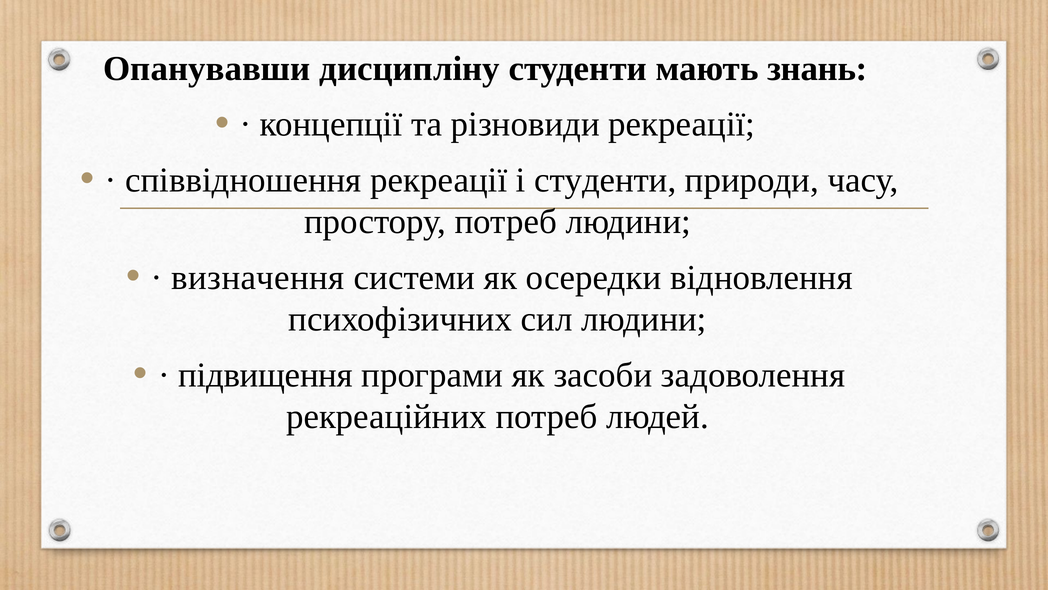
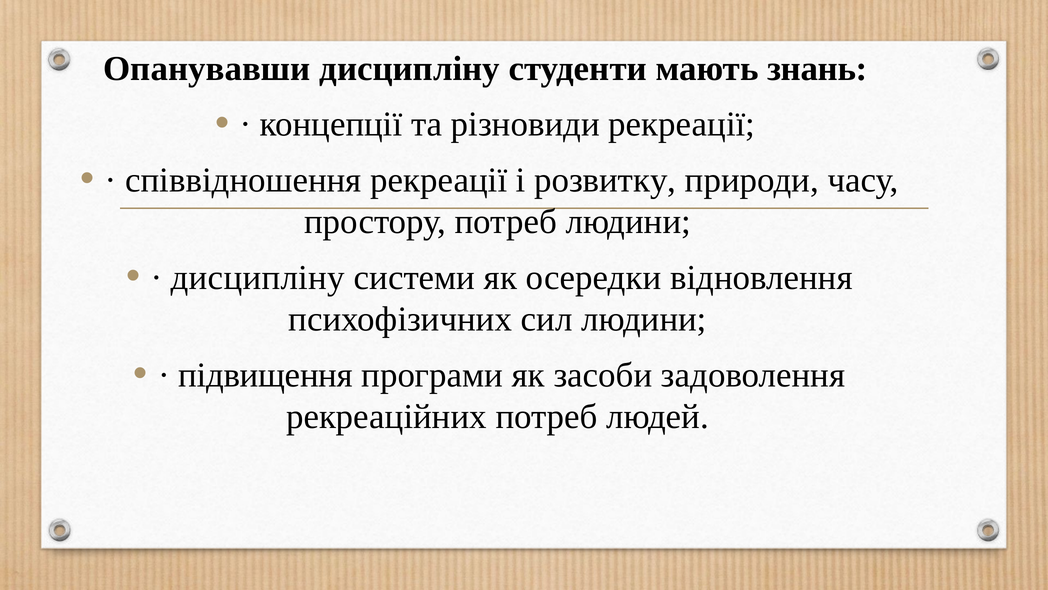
і студенти: студенти -> розвитку (605, 180)
визначення: визначення -> дисципліну (258, 277)
